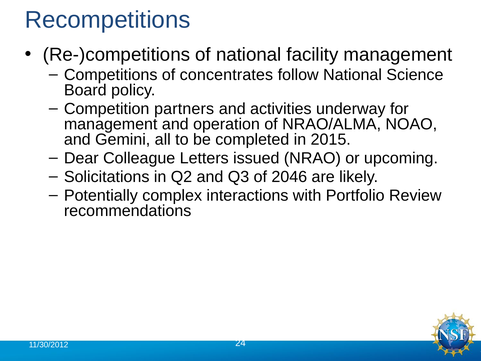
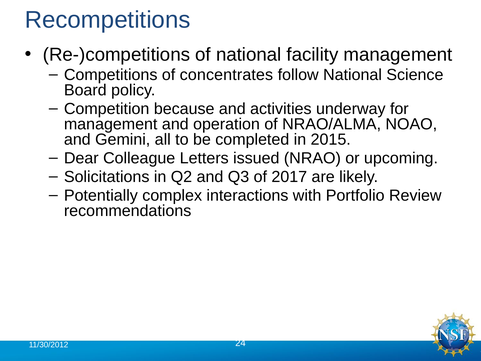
partners: partners -> because (184, 109)
2046: 2046 -> 2017 (289, 177)
